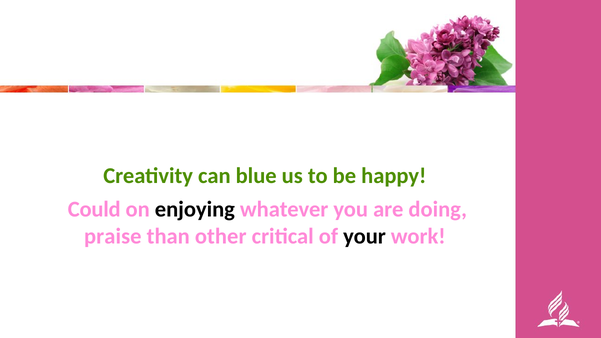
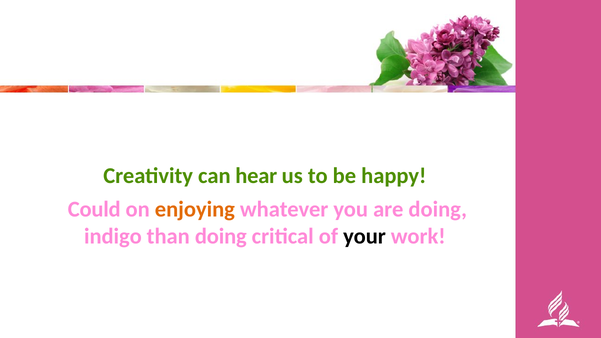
blue: blue -> hear (256, 176)
enjoying colour: black -> orange (195, 209)
praise: praise -> indigo (113, 236)
than other: other -> doing (221, 236)
